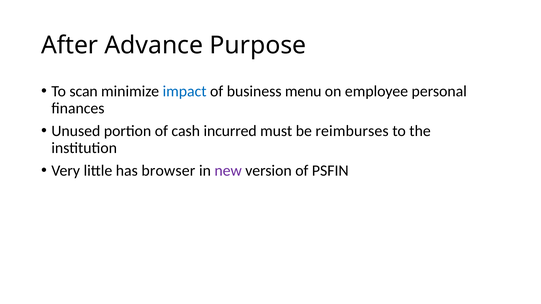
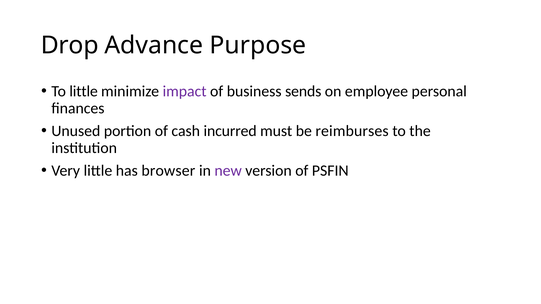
After: After -> Drop (70, 45)
To scan: scan -> little (84, 91)
impact colour: blue -> purple (185, 91)
menu: menu -> sends (303, 91)
